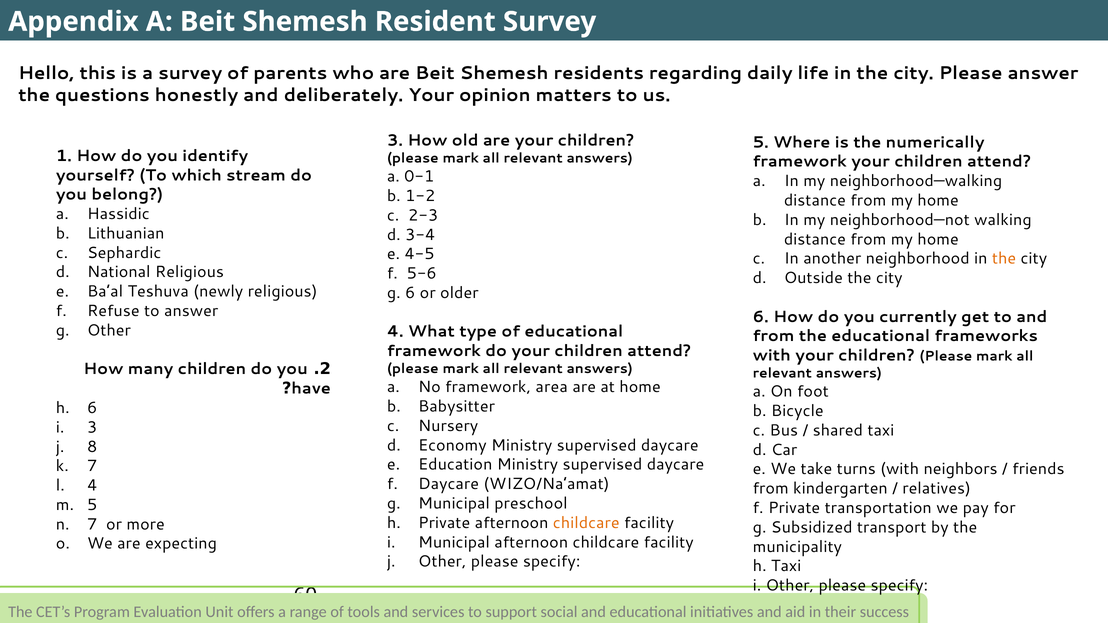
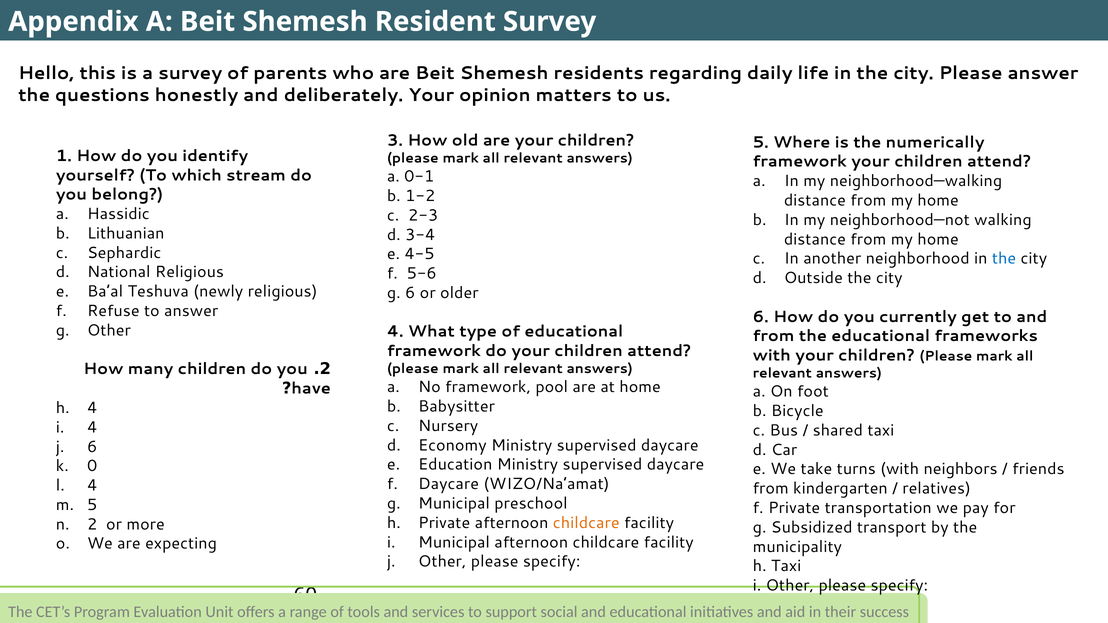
the colour: orange -> blue (1004, 259)
area: area -> pool (552, 387)
h 6: 6 -> 4 (92, 408)
i 3: 3 -> 4 (92, 427)
8: 8 -> 6 (92, 447)
7: 7 -> 0 (92, 466)
7: 7 -> 2 (92, 524)
